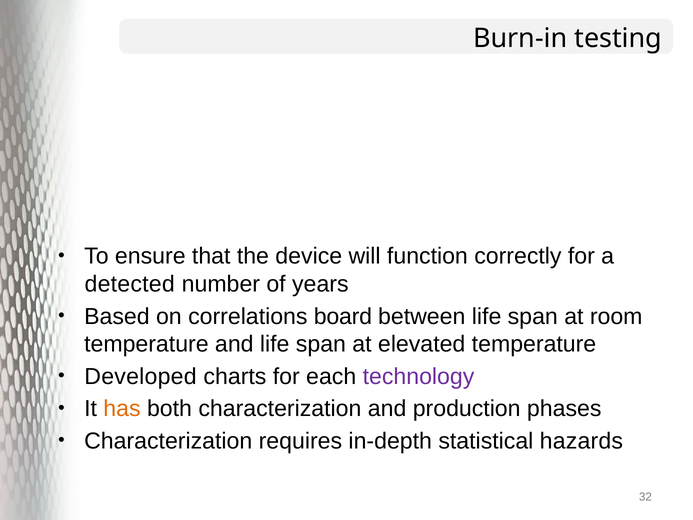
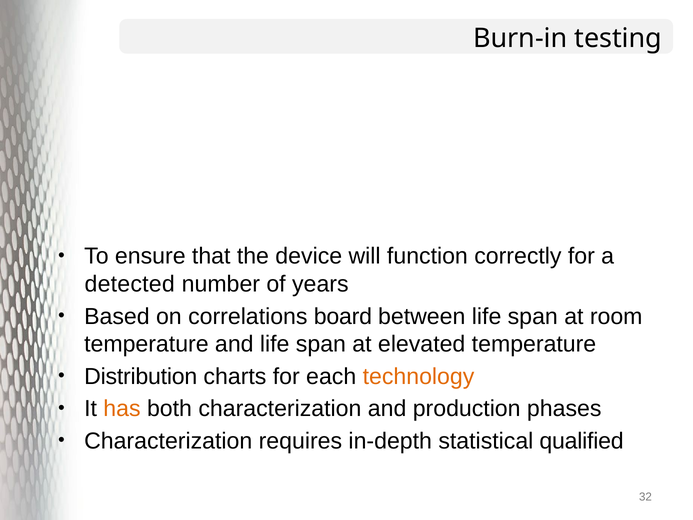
Developed: Developed -> Distribution (141, 376)
technology colour: purple -> orange (419, 376)
hazards: hazards -> qualified (582, 441)
